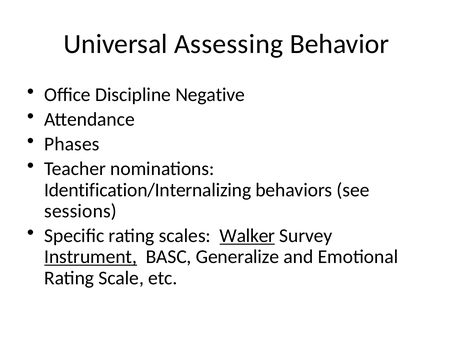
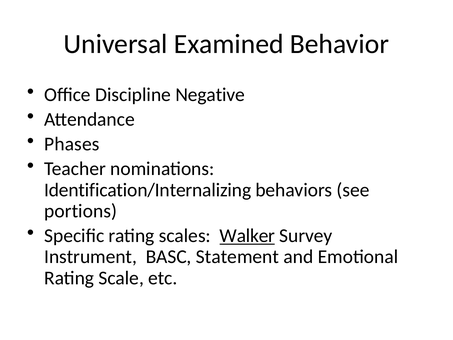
Assessing: Assessing -> Examined (229, 44)
sessions: sessions -> portions (81, 211)
Instrument underline: present -> none (91, 257)
Generalize: Generalize -> Statement (237, 257)
